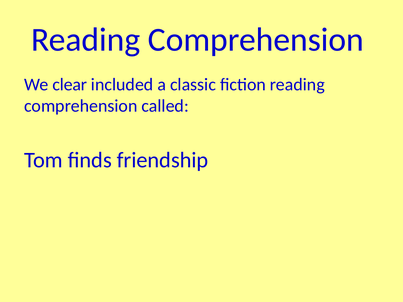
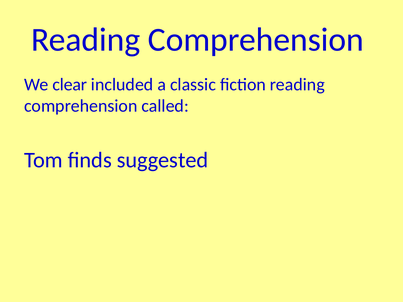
friendship: friendship -> suggested (163, 160)
